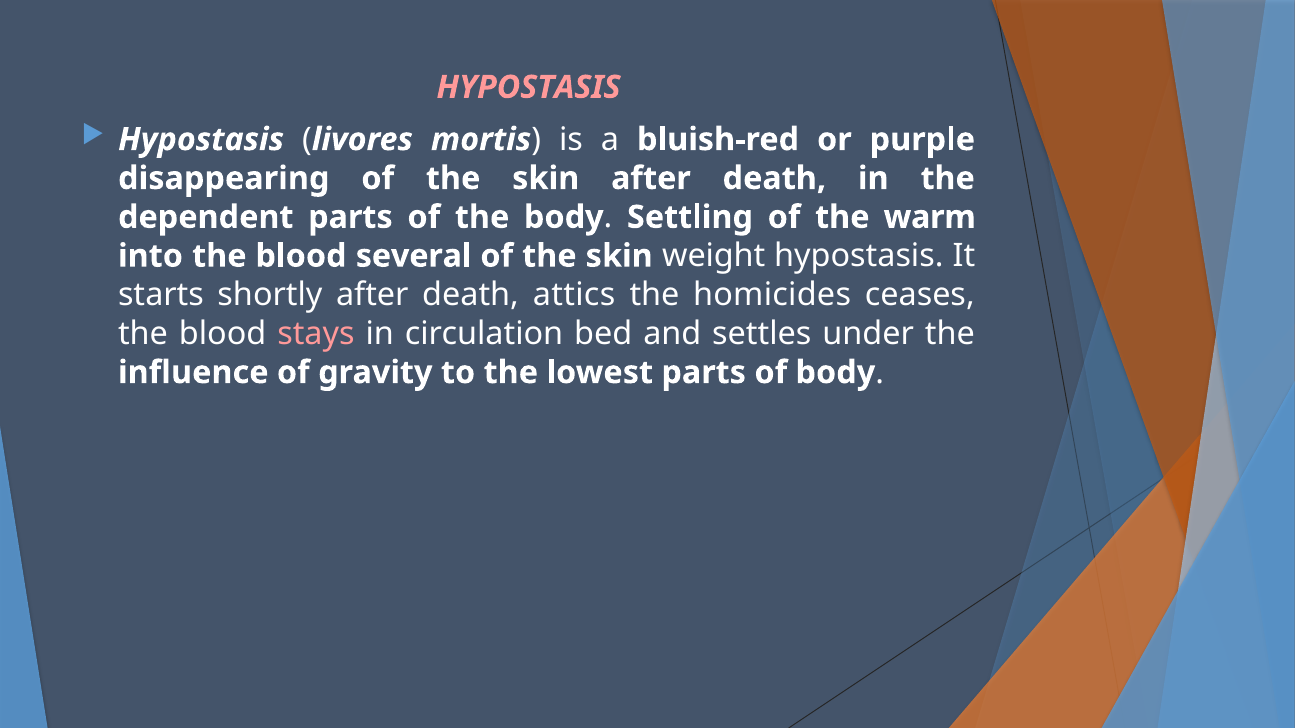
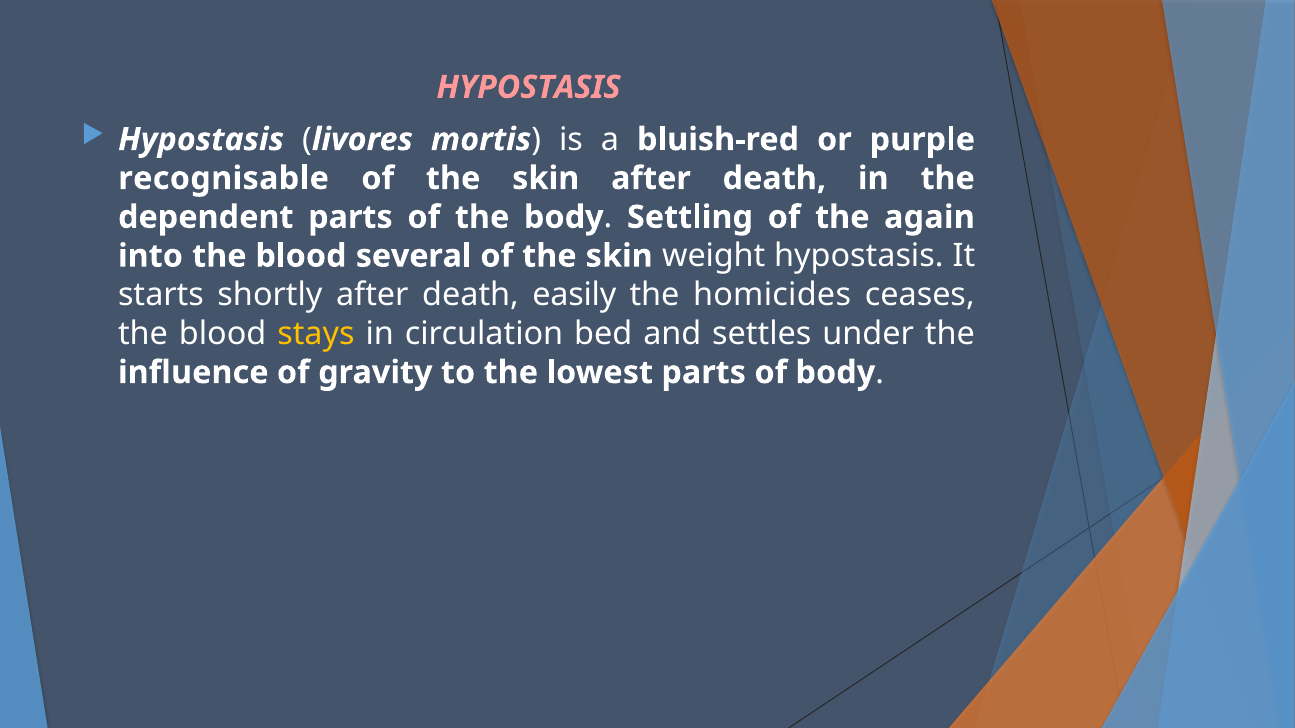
disappearing: disappearing -> recognisable (224, 178)
warm: warm -> again (929, 217)
attics: attics -> easily (574, 295)
stays colour: pink -> yellow (316, 334)
